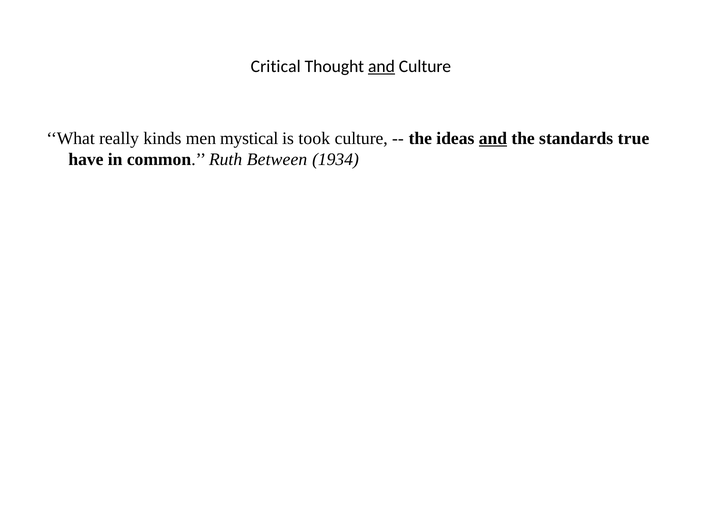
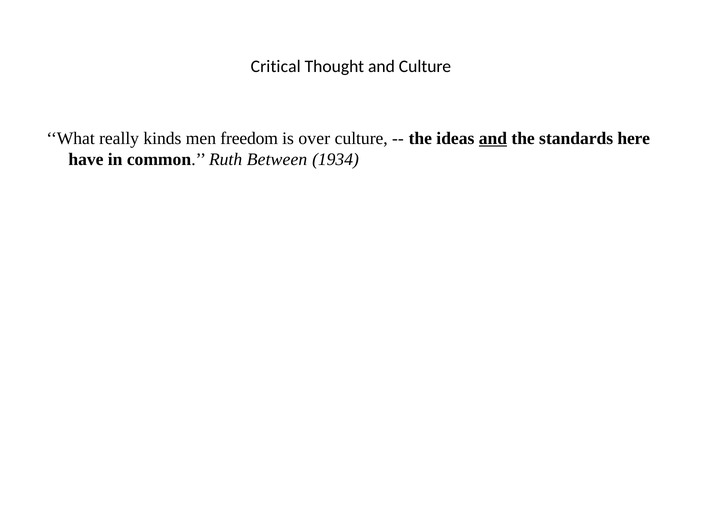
and underline: present -> none (381, 66)
mystical: mystical -> freedom (249, 138)
took: took -> over (314, 138)
true: true -> here (634, 138)
